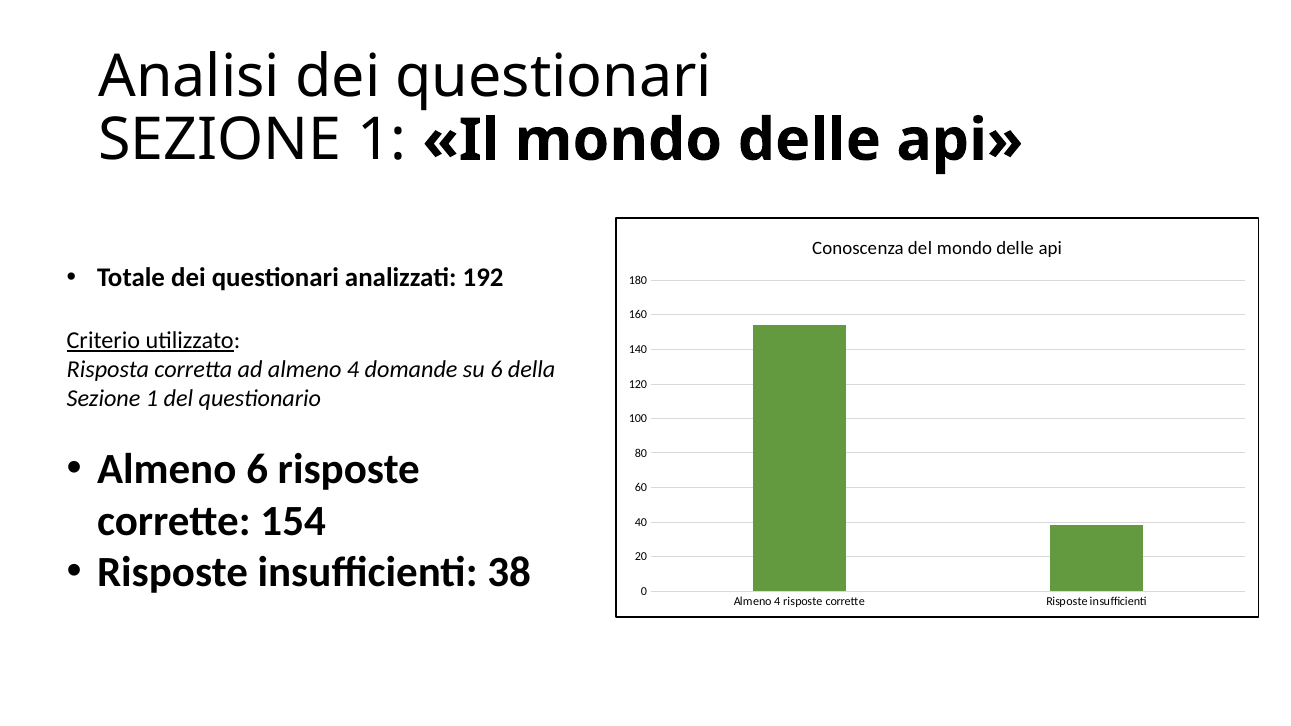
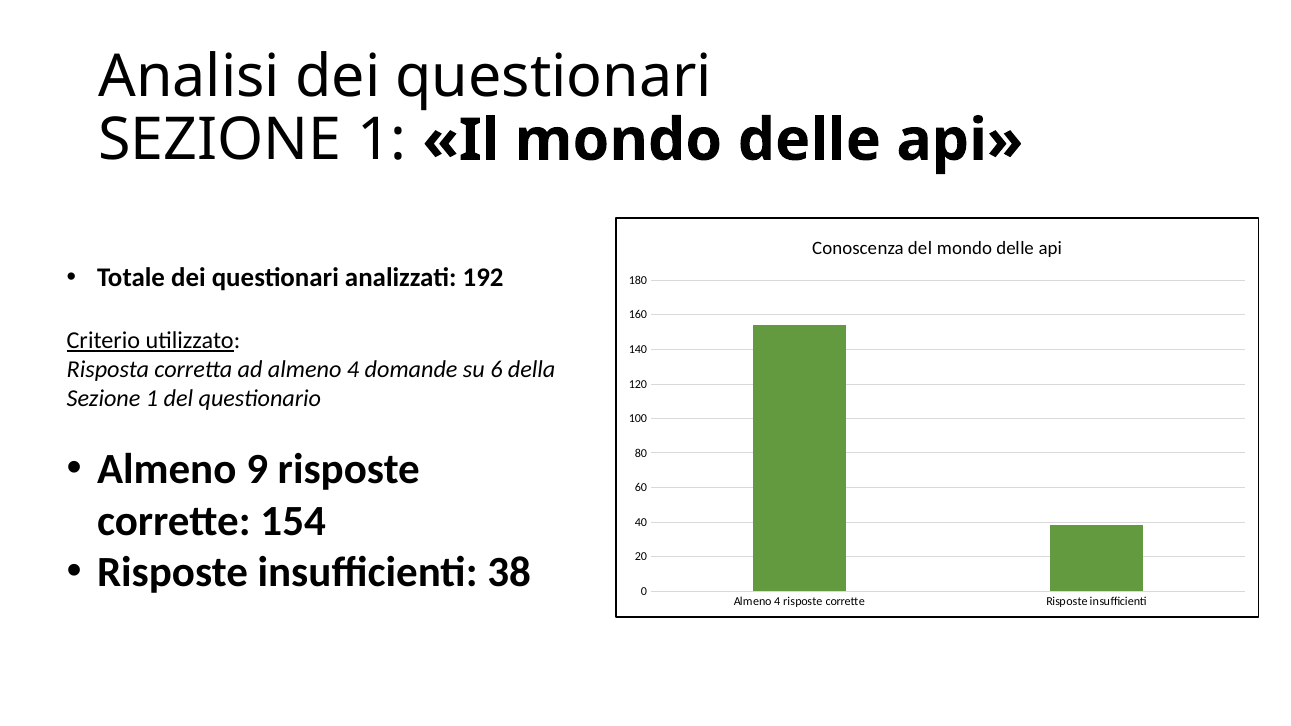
Almeno 6: 6 -> 9 (257, 470)
